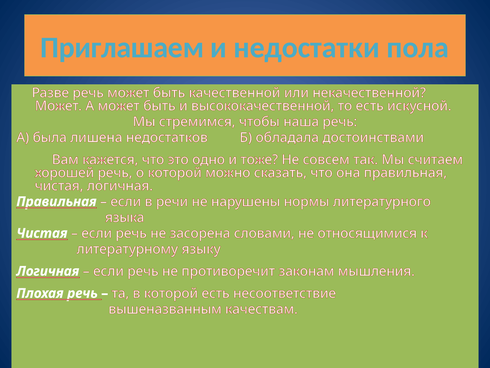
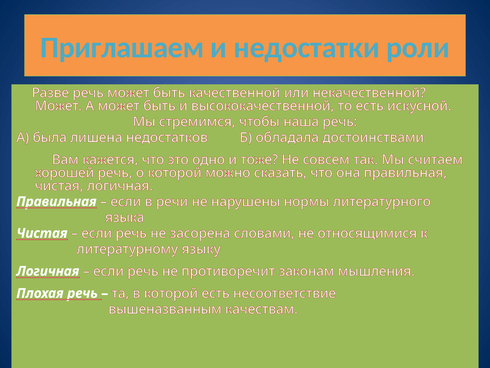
пола: пола -> роли (418, 47)
